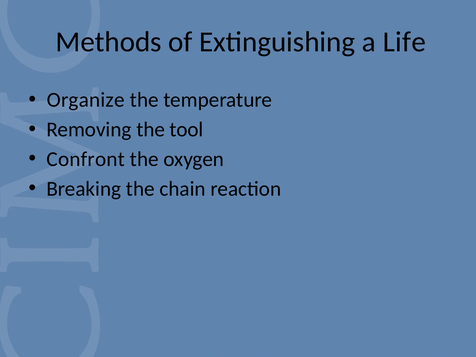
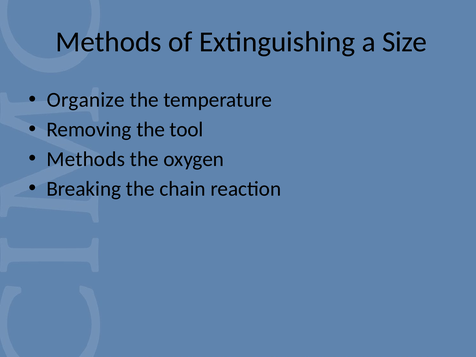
Life: Life -> Size (405, 42)
Confront: Confront -> Methods (86, 159)
